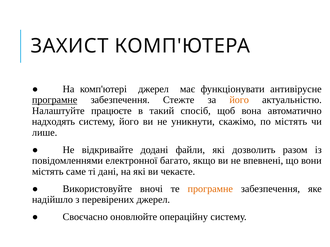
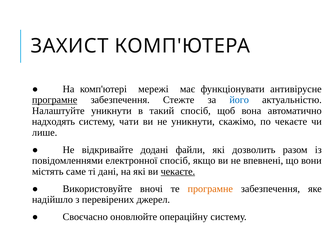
комп'ютері джерел: джерел -> мережі (153, 89)
його colour: orange -> blue (239, 100)
Налаштуйте працюєте: працюєте -> уникнути (111, 111)
систему його: його -> чати (129, 122)
по містять: містять -> чекаєте (291, 122)
електронної багато: багато -> спосіб (175, 161)
чекаєте underline: none -> present (178, 172)
